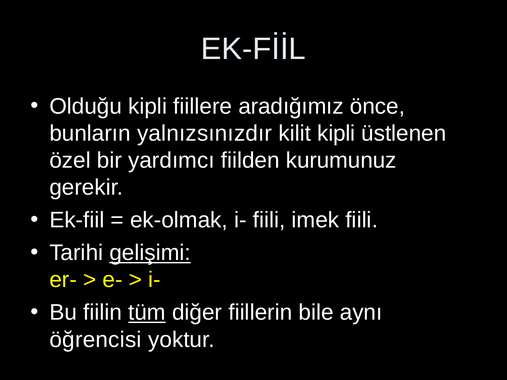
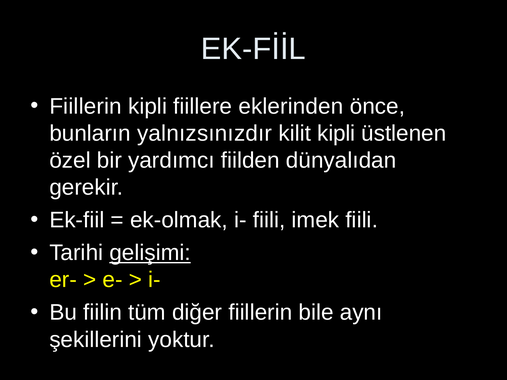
Olduğu: Olduğu -> Fiillerin (86, 106)
aradığımız: aradığımız -> eklerinden (291, 106)
kurumunuz: kurumunuz -> dünyalıdan (341, 161)
tüm underline: present -> none (147, 313)
öğrencisi: öğrencisi -> şekillerini (96, 340)
